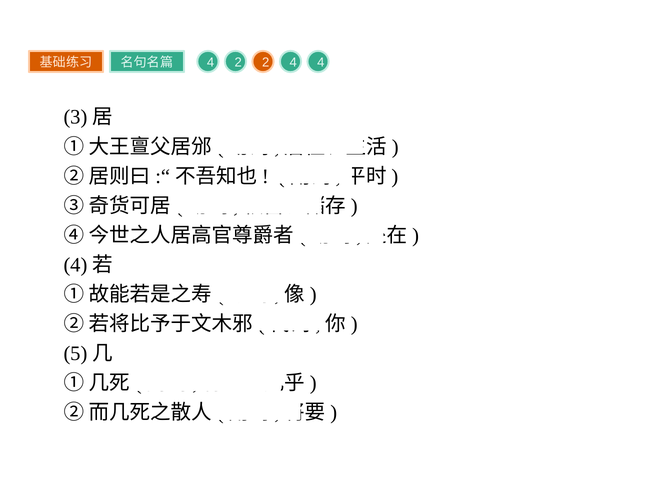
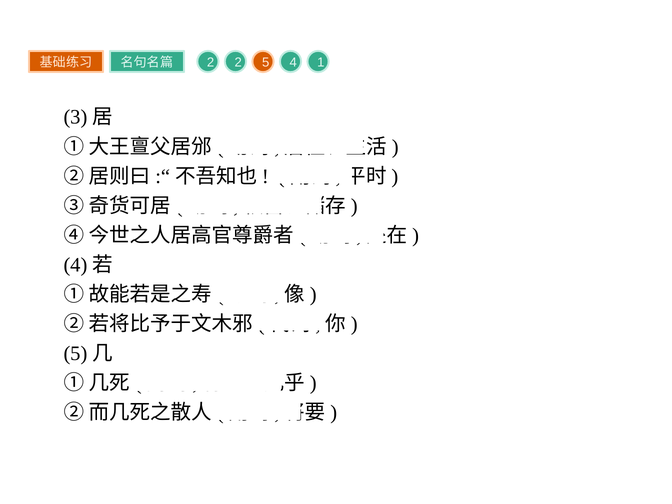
4: 4 -> 2 (211, 62)
2 2: 2 -> 5 (266, 62)
4 4: 4 -> 1 (321, 62)
